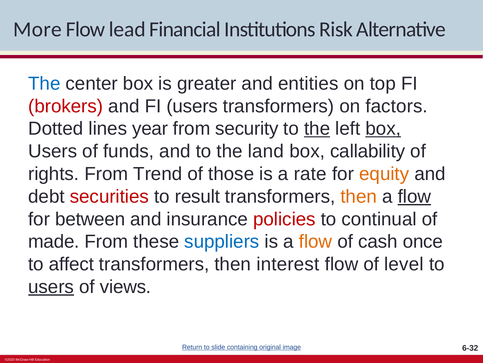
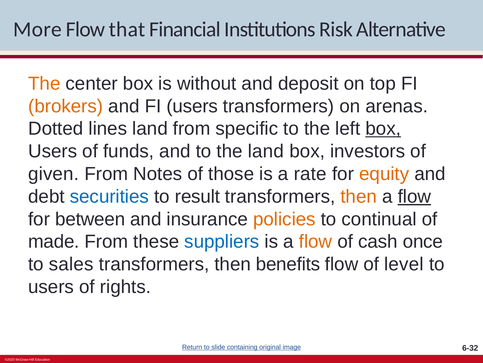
lead: lead -> that (127, 30)
The colour: blue -> orange (44, 83)
greater: greater -> without (207, 83)
entities: entities -> deposit (308, 83)
brokers colour: red -> orange (66, 106)
factors: factors -> arenas (397, 106)
lines year: year -> land (150, 128)
security: security -> specific (247, 128)
the underline: present -> none (317, 128)
callability: callability -> investors (368, 151)
rights: rights -> given (54, 174)
Trend: Trend -> Notes (158, 174)
securities colour: red -> blue (109, 196)
policies colour: red -> orange (284, 219)
affect: affect -> sales (71, 264)
interest: interest -> benefits (288, 264)
users underline: present -> none (51, 286)
views: views -> rights (125, 286)
